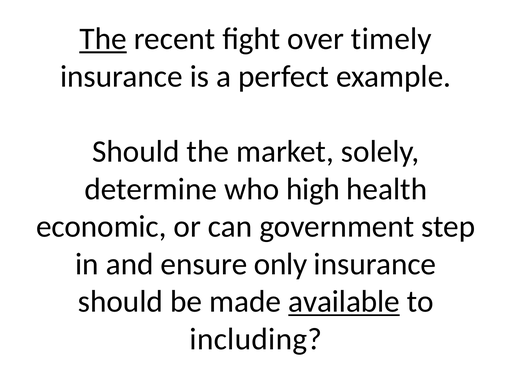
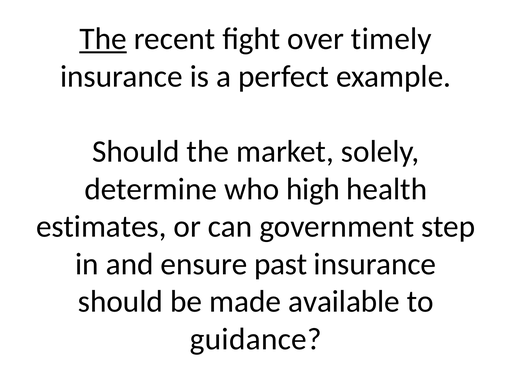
economic: economic -> estimates (101, 227)
only: only -> past (281, 264)
available underline: present -> none (344, 302)
including: including -> guidance (256, 339)
